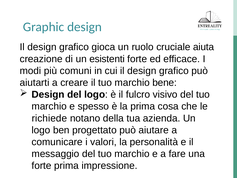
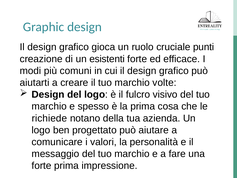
aiuta: aiuta -> punti (204, 47)
bene: bene -> volte (164, 83)
